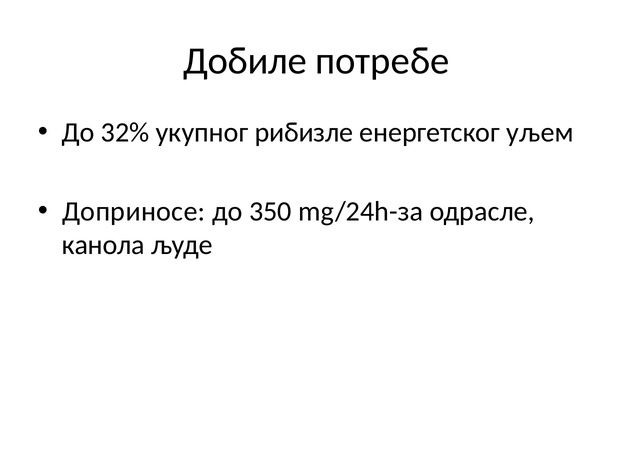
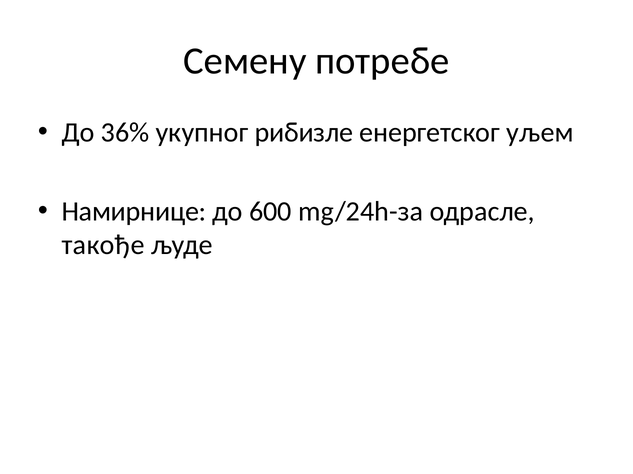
Добиле: Добиле -> Семену (245, 61)
32%: 32% -> 36% (125, 133)
Доприносе: Доприносе -> Намирнице (134, 212)
350: 350 -> 600 (270, 212)
канола: канола -> такође (103, 245)
